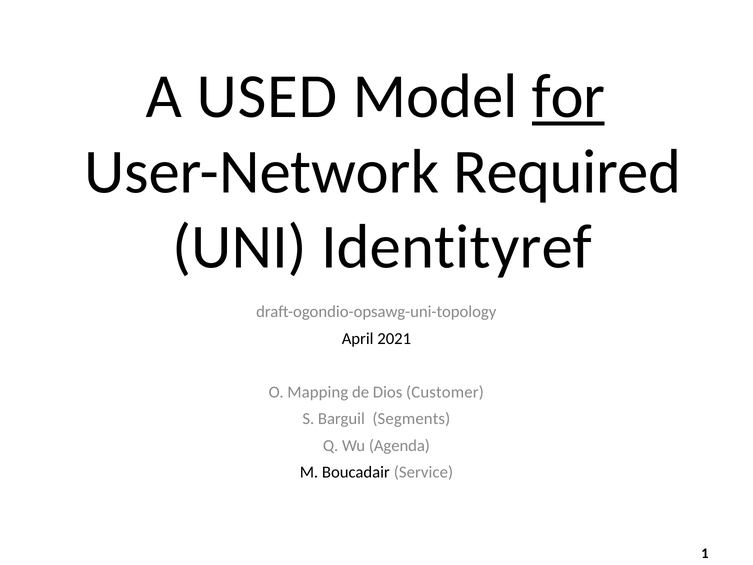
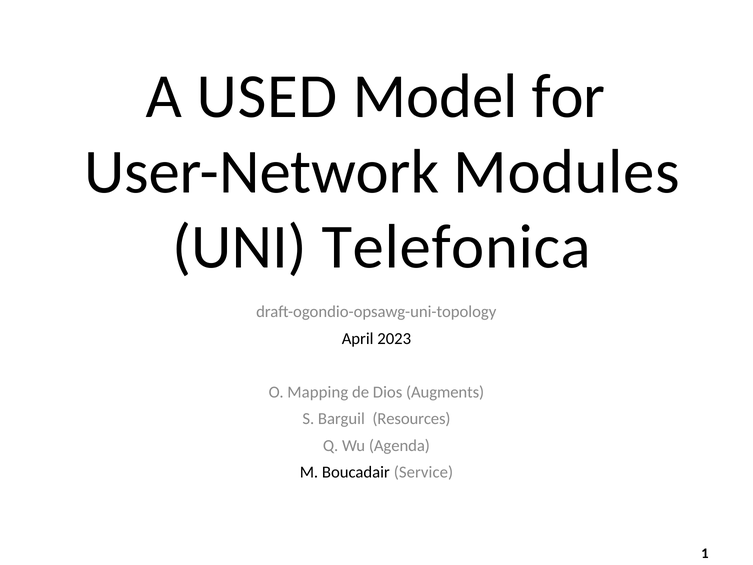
for underline: present -> none (569, 96)
Required: Required -> Modules (567, 172)
Identityref: Identityref -> Telefonica (456, 247)
2021: 2021 -> 2023 (394, 338)
Customer: Customer -> Augments (445, 392)
Segments: Segments -> Resources (411, 419)
